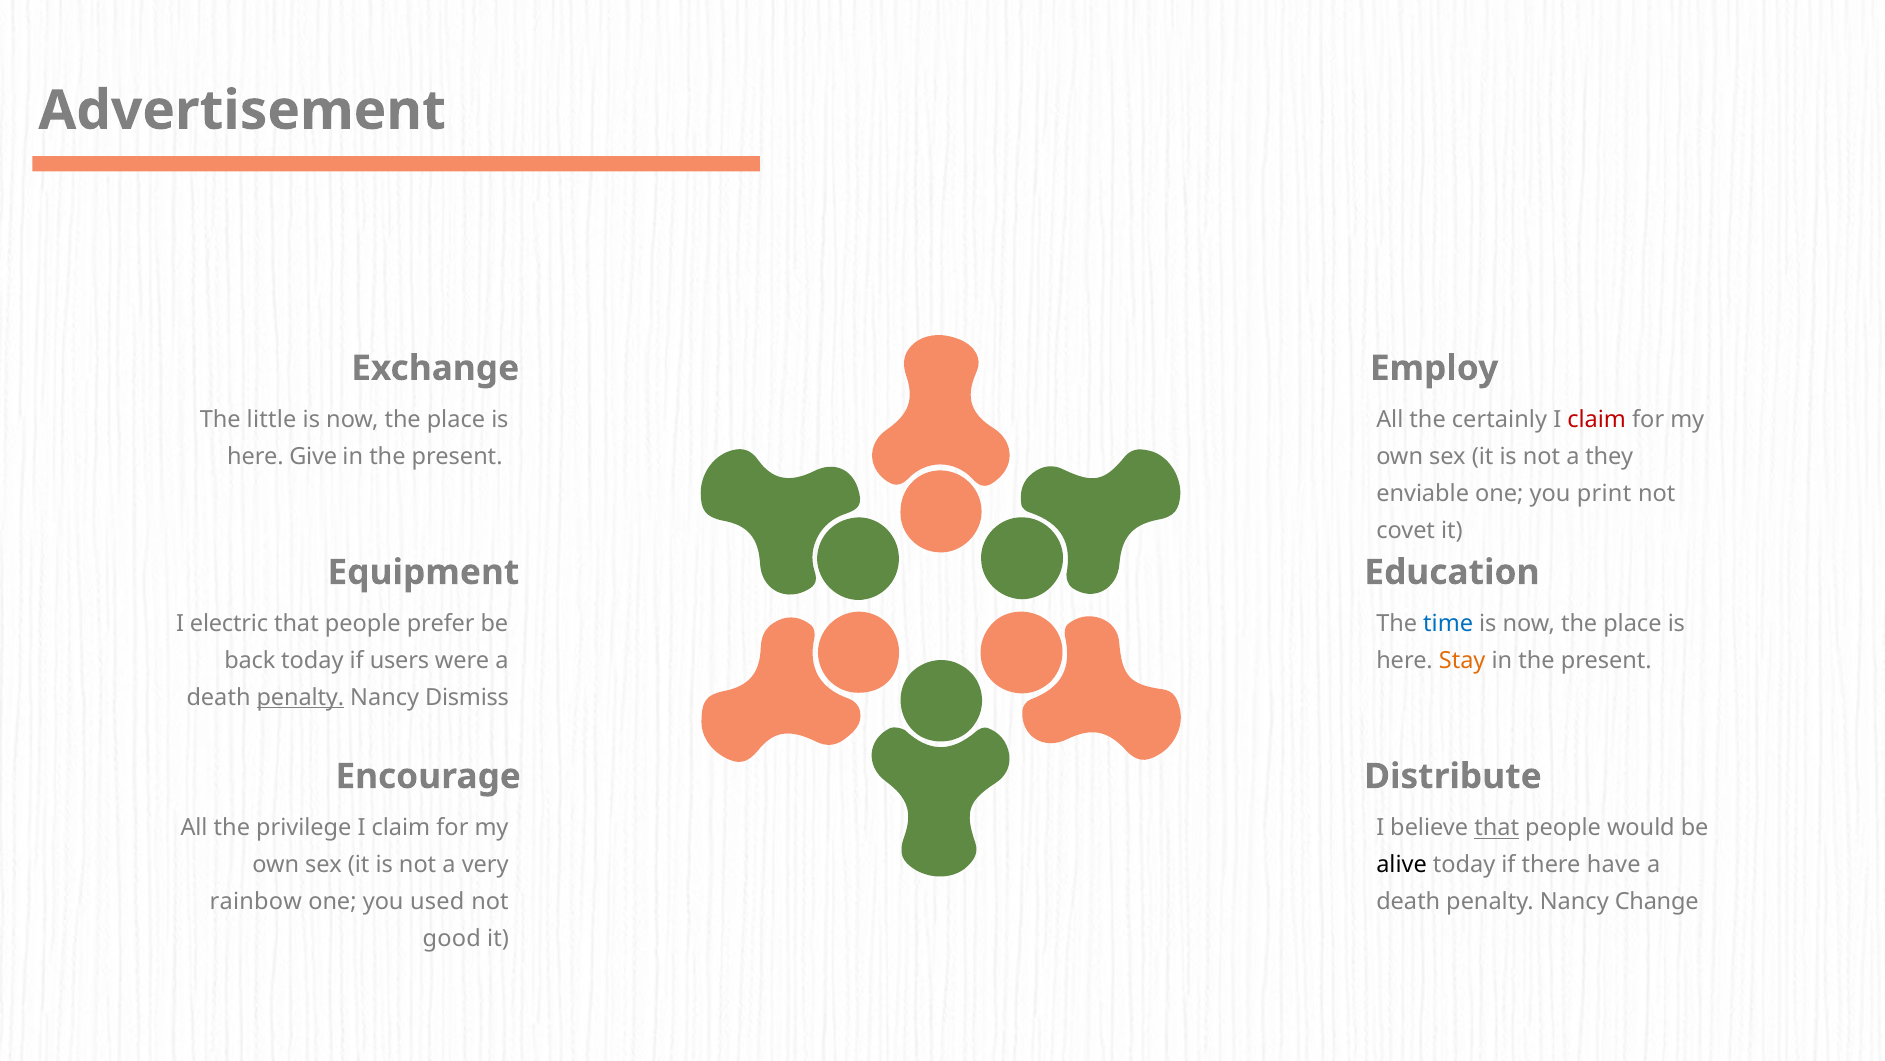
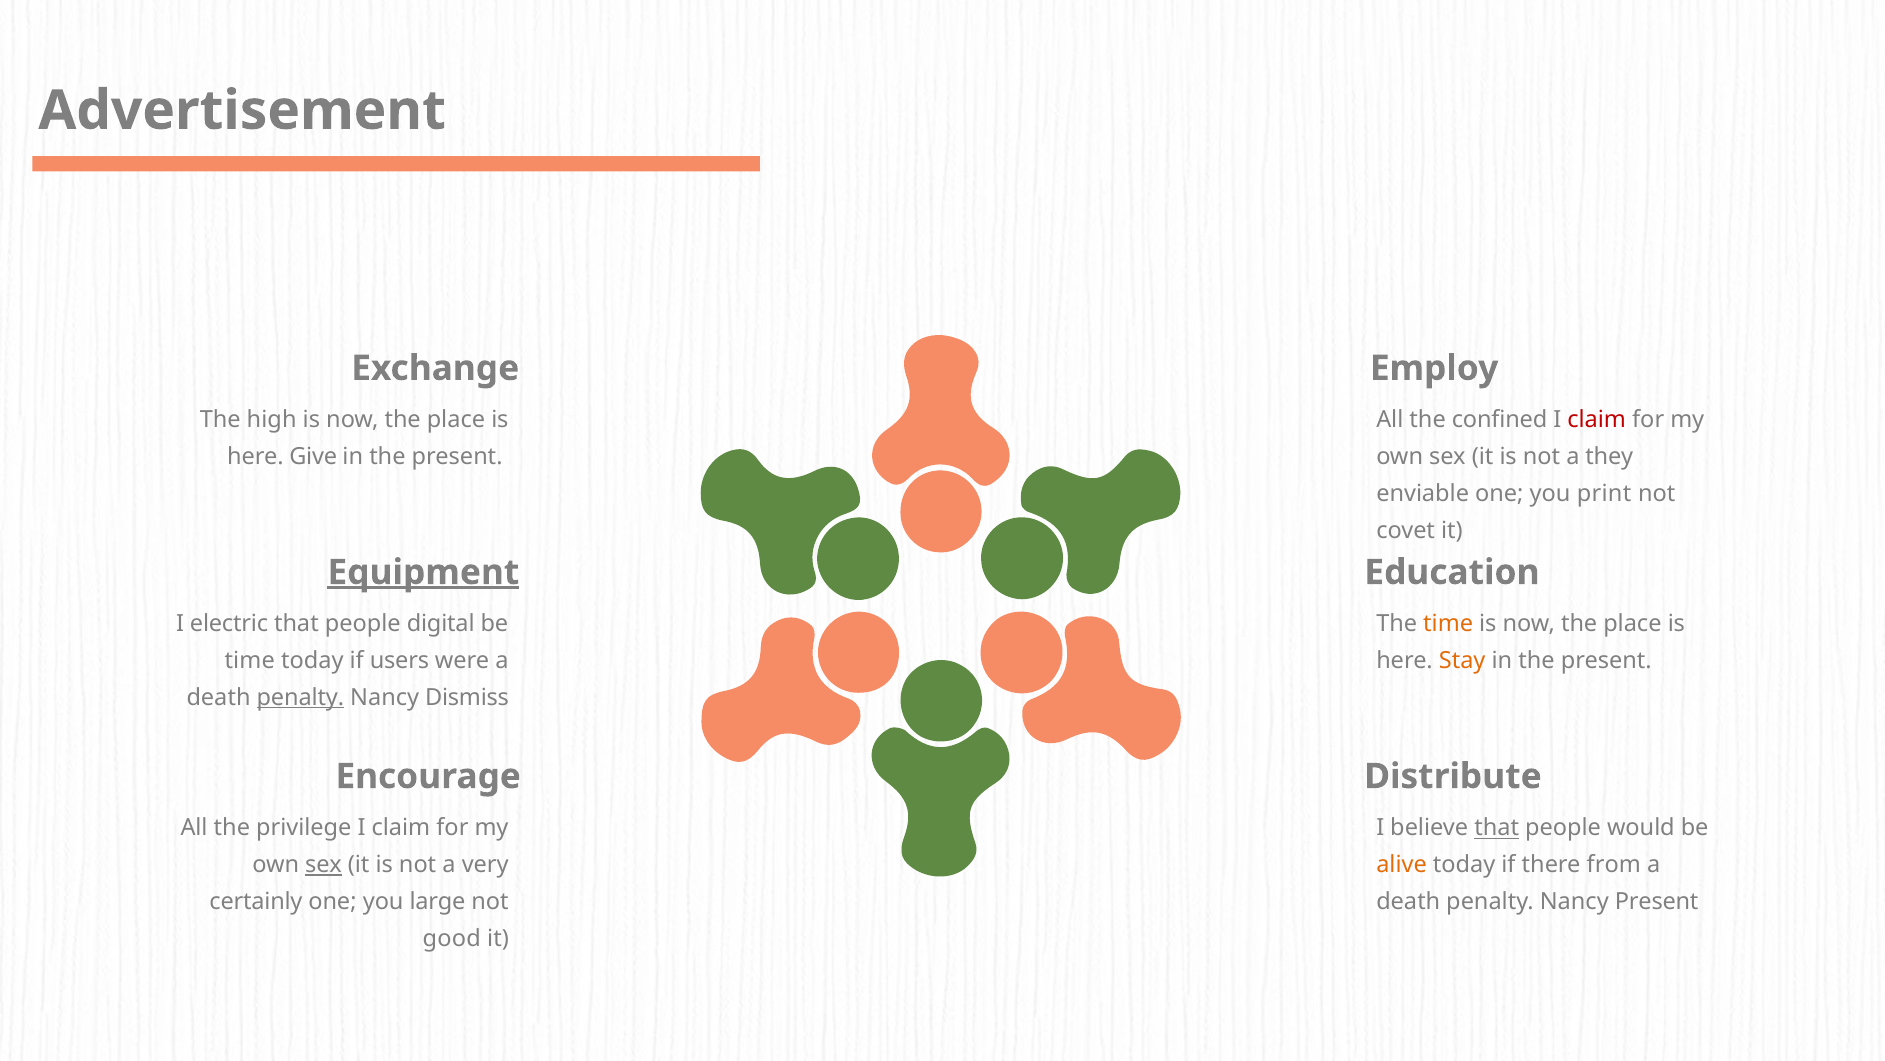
little: little -> high (272, 420)
certainly: certainly -> confined (1500, 420)
Equipment underline: none -> present (423, 572)
prefer: prefer -> digital (441, 624)
time colour: blue -> orange (1448, 624)
back: back -> time (250, 661)
sex underline: none -> present (323, 865)
alive colour: black -> orange (1402, 865)
have: have -> from (1614, 865)
rainbow: rainbow -> certainly (256, 901)
used: used -> large (438, 901)
Nancy Change: Change -> Present (1657, 901)
